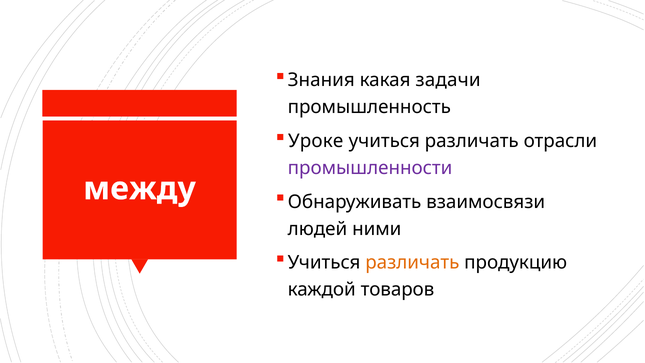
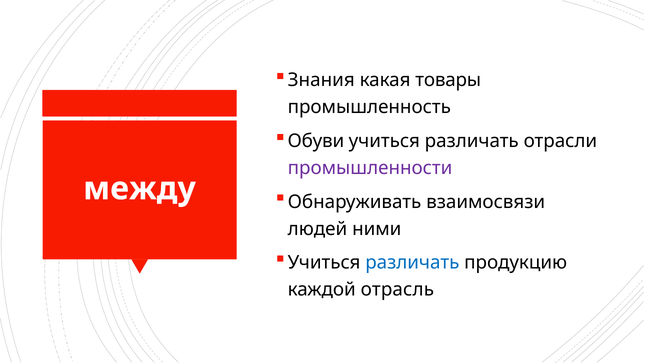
задачи: задачи -> товары (448, 80)
Уроке: Уроке -> Обуви (316, 141)
различать colour: orange -> blue (412, 263)
товаров: товаров -> отрасль (397, 290)
